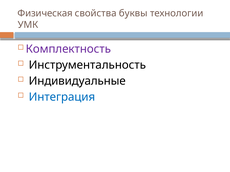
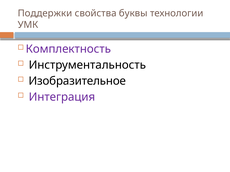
Физическая: Физическая -> Поддержки (45, 13)
Индивидуальные: Индивидуальные -> Изобразительное (77, 81)
Интеграция colour: blue -> purple (62, 97)
